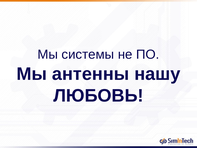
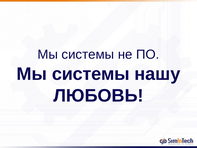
антенны: антенны -> системы (91, 74)
